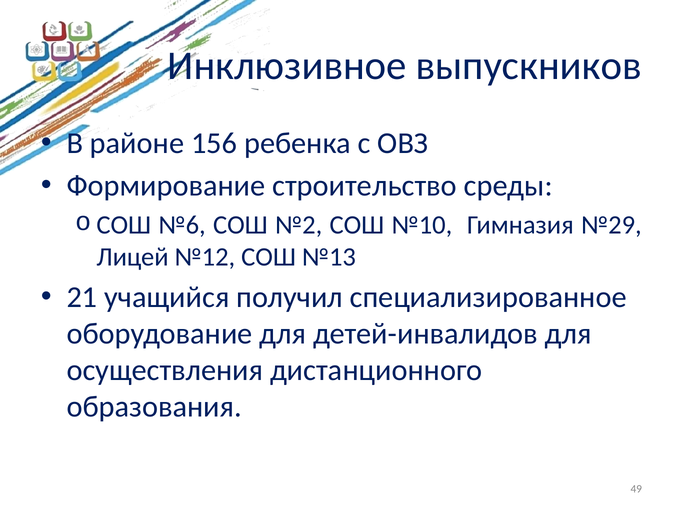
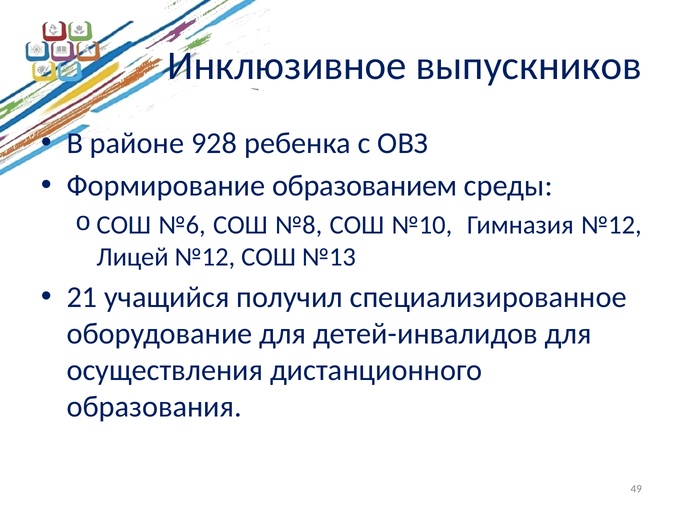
156: 156 -> 928 (214, 143)
строительство: строительство -> образованием (365, 186)
№2: №2 -> №8 (299, 225)
Гимназия №29: №29 -> №12 (611, 225)
